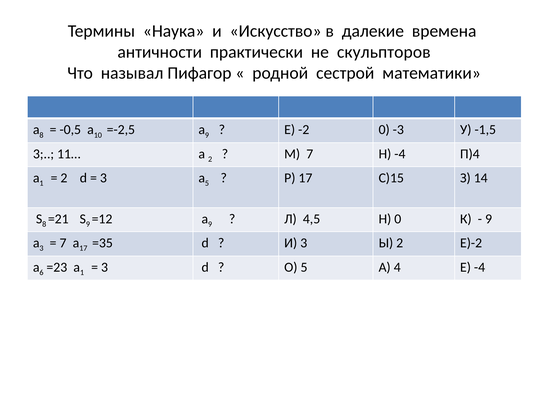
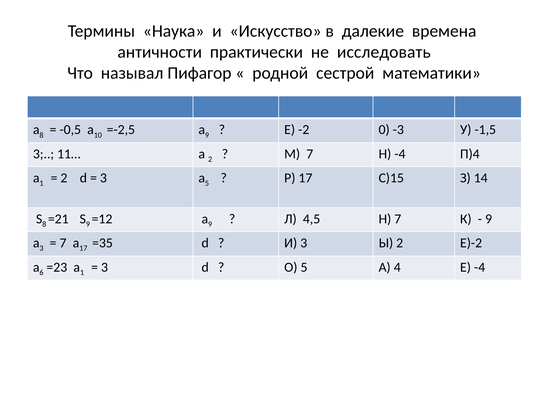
скульпторов: скульпторов -> исследовать (384, 52)
Н 0: 0 -> 7 (398, 219)
